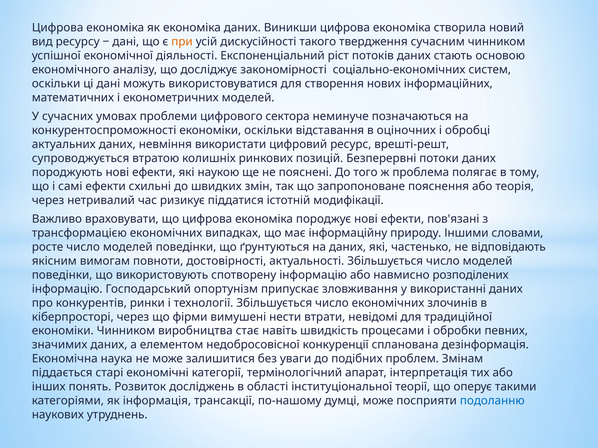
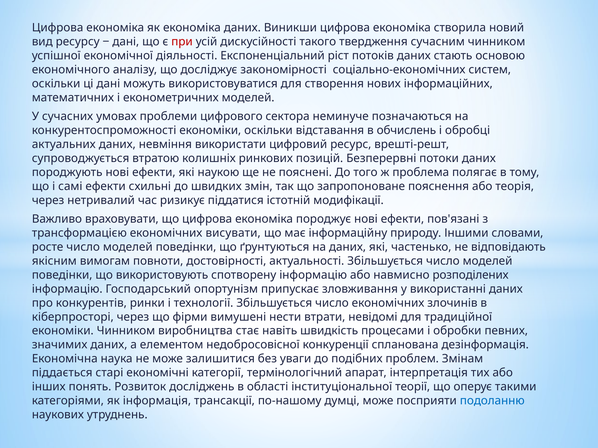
при colour: orange -> red (182, 42)
оціночних: оціночних -> обчислень (406, 131)
випадках: випадках -> висувати (233, 233)
